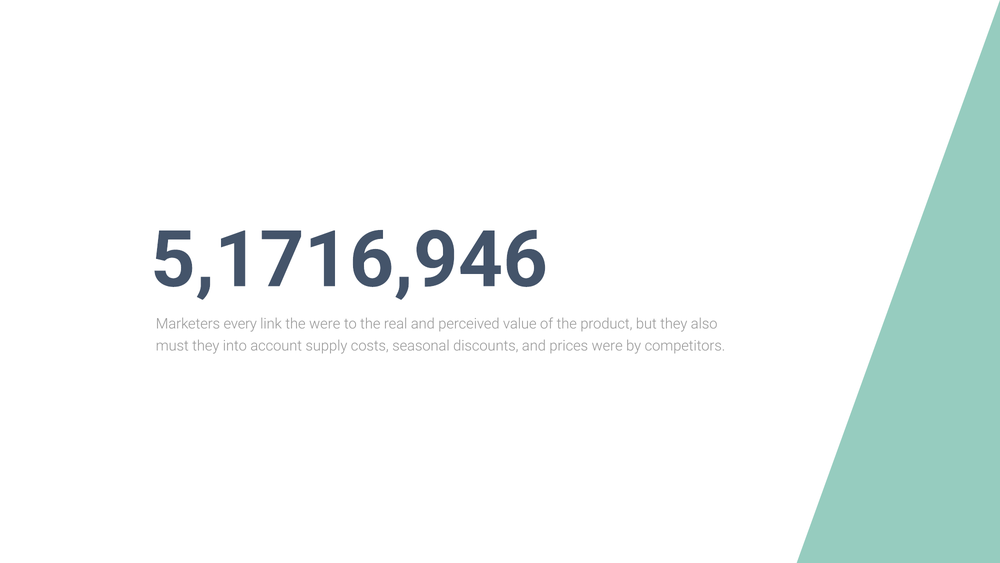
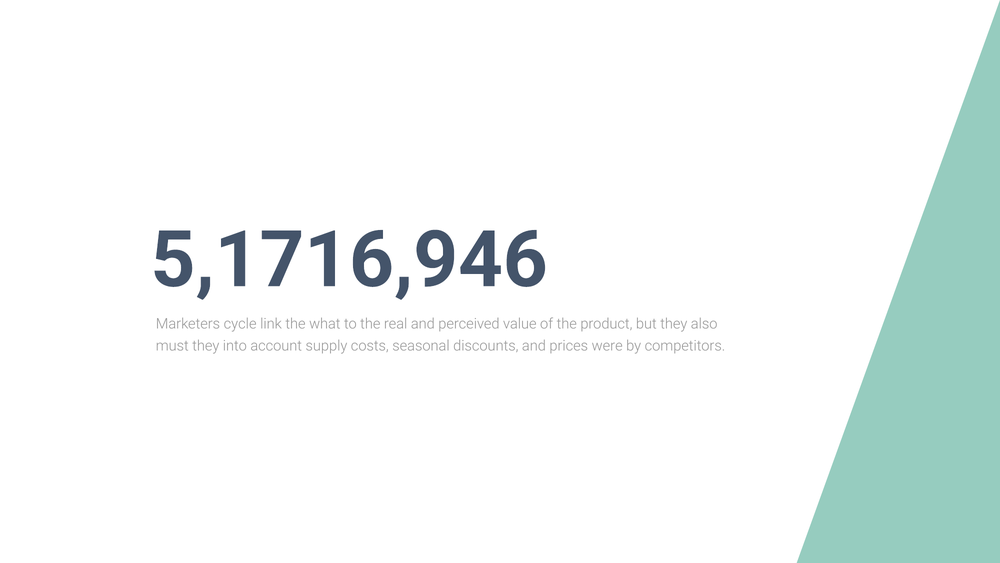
every: every -> cycle (240, 324)
the were: were -> what (325, 324)
